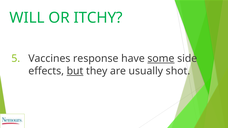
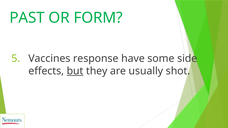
WILL: WILL -> PAST (27, 18)
ITCHY: ITCHY -> FORM (98, 18)
some underline: present -> none (161, 59)
